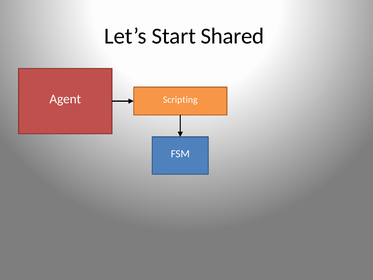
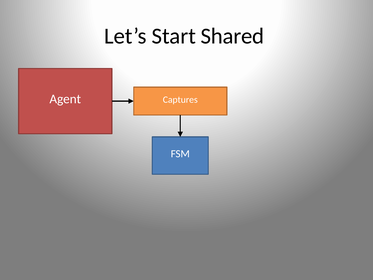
Scripting: Scripting -> Captures (180, 100)
